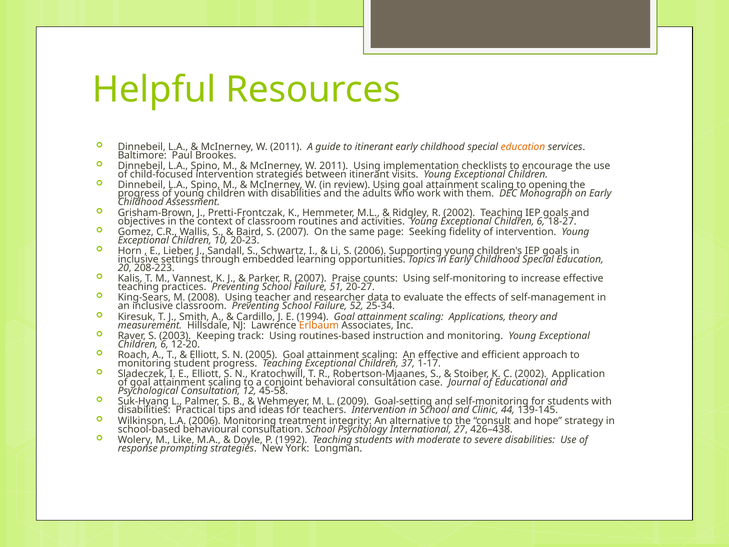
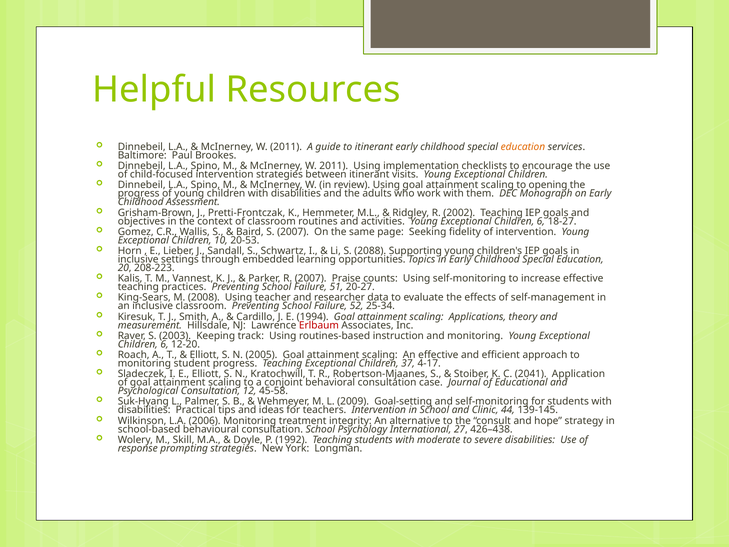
20-23: 20-23 -> 20-53 (245, 240)
S 2006: 2006 -> 2088 (370, 251)
Erlbaum colour: orange -> red (319, 325)
1-17: 1-17 -> 4-17 (429, 363)
C 2002: 2002 -> 2041 (531, 374)
Like: Like -> Skill (184, 440)
